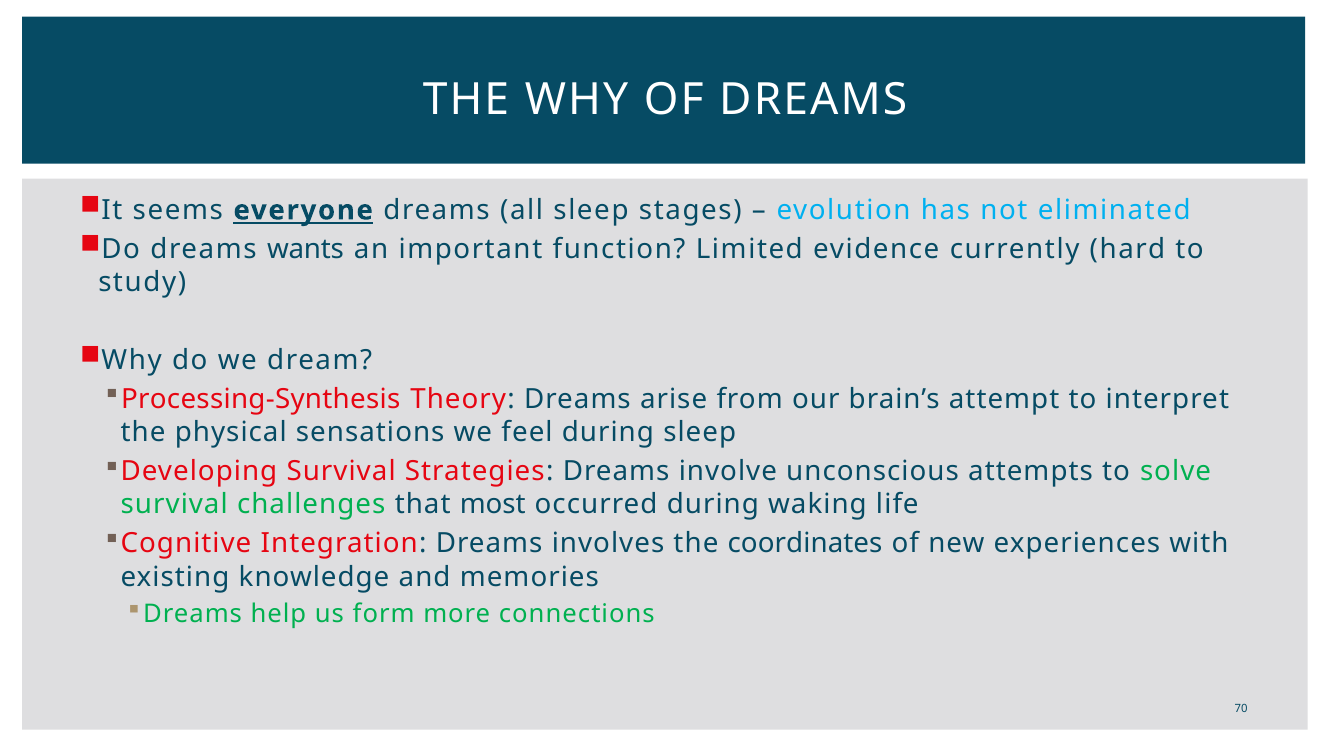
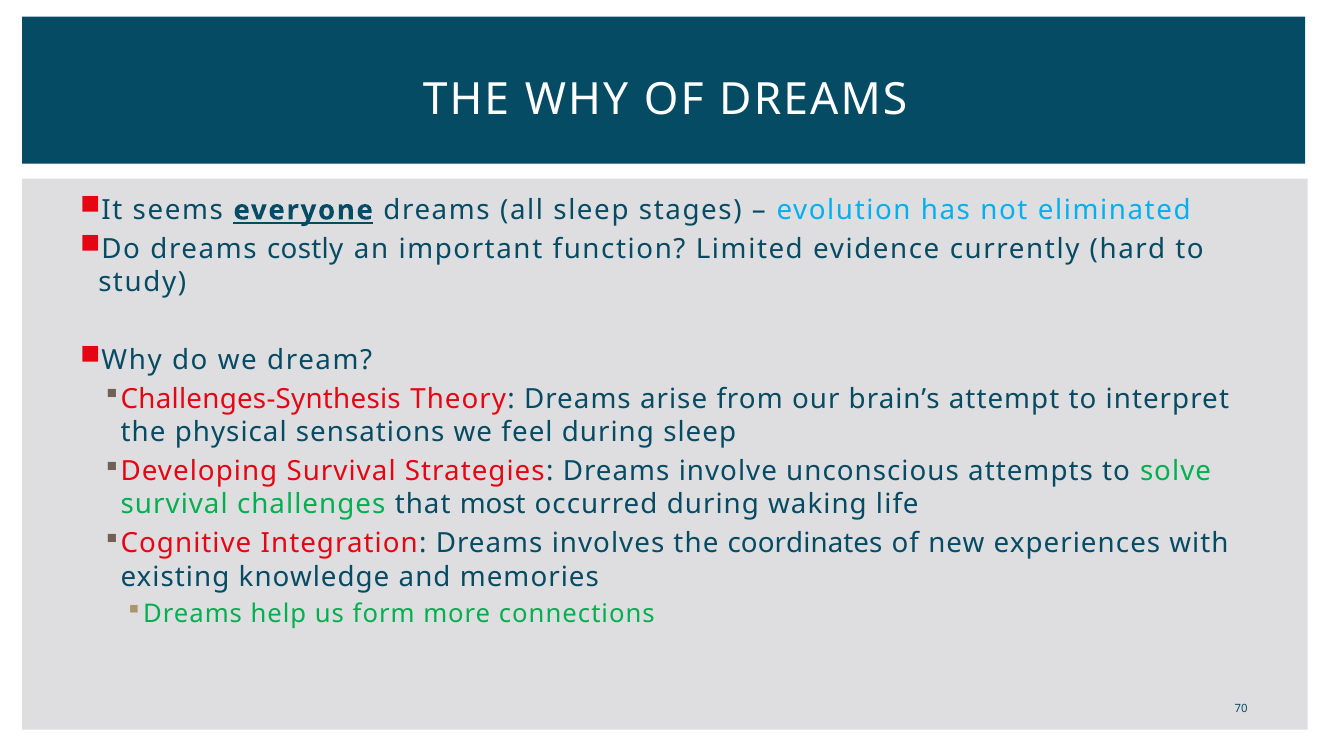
wants: wants -> costly (305, 249)
Processing-Synthesis: Processing-Synthesis -> Challenges-Synthesis (261, 399)
